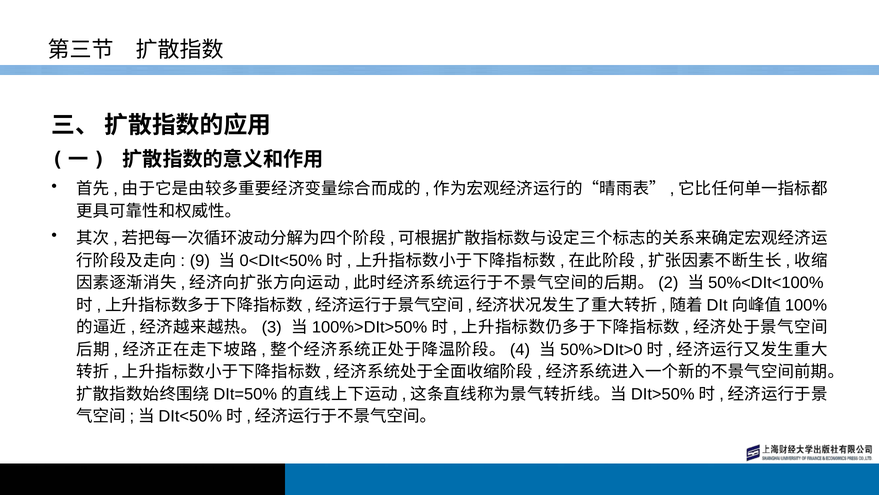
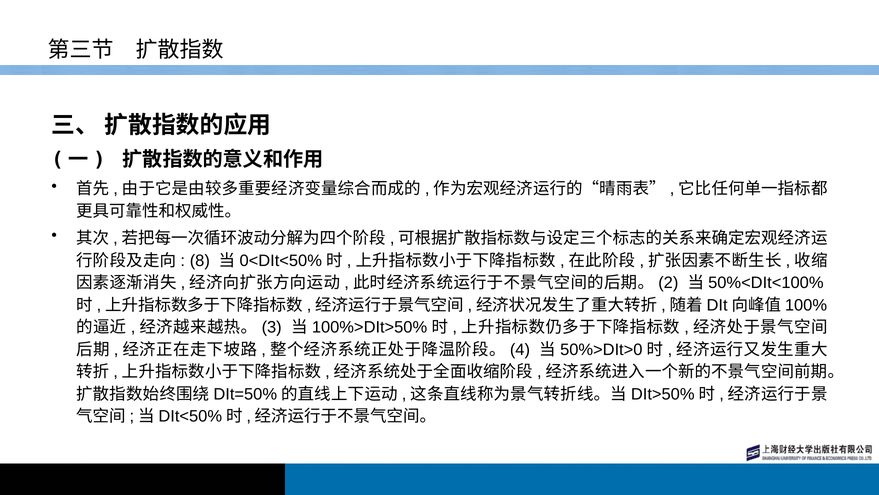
9: 9 -> 8 (200, 260)
